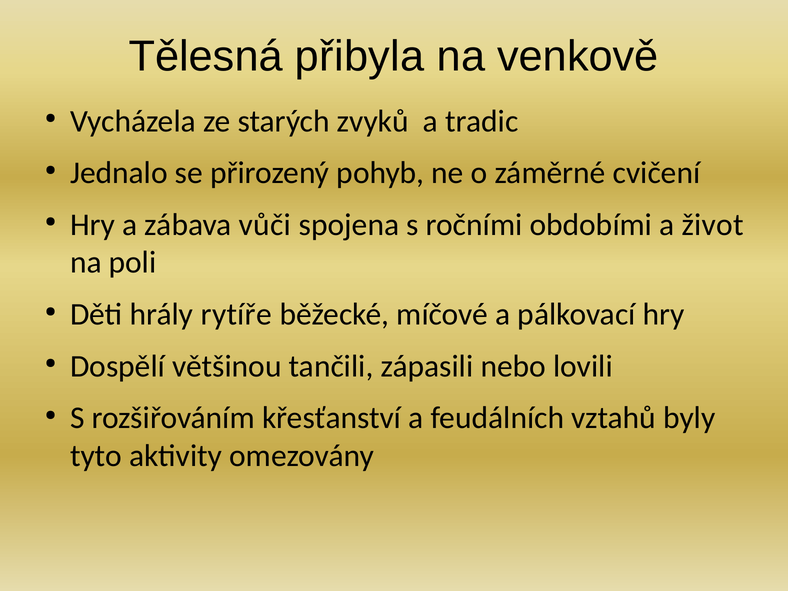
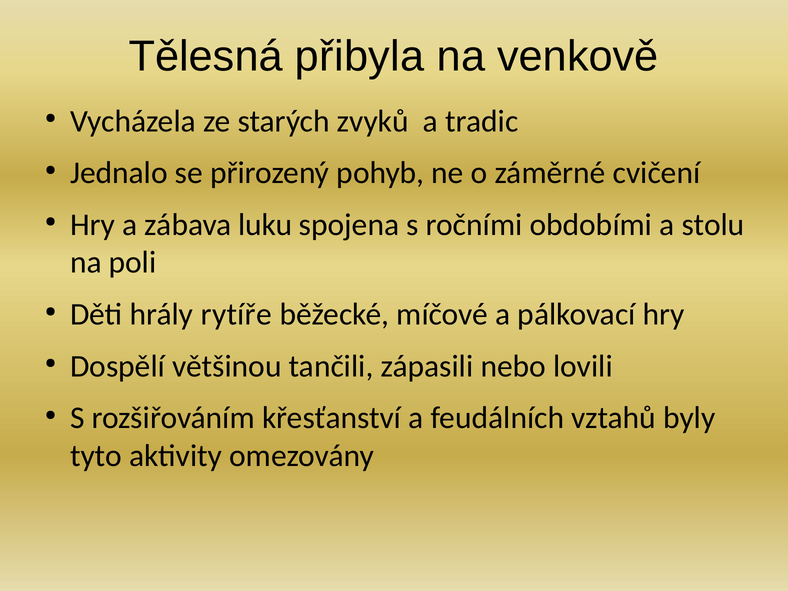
vůči: vůči -> luku (265, 225)
život: život -> stolu (713, 225)
